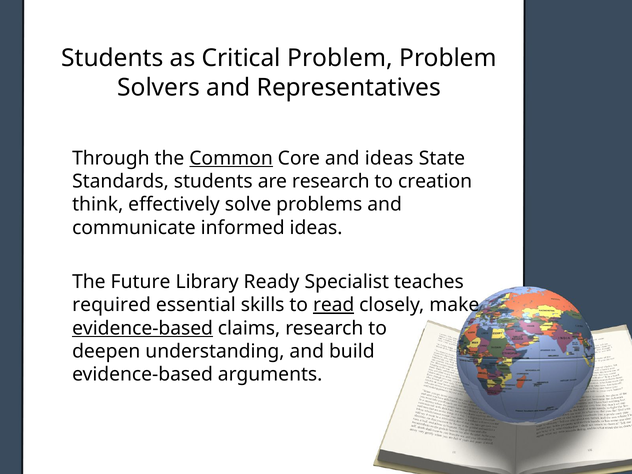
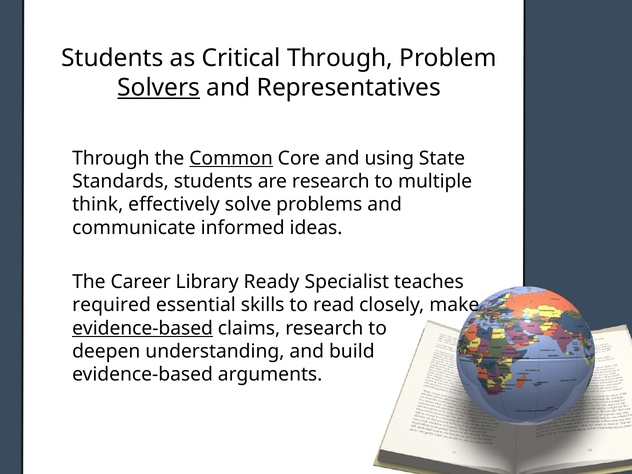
Critical Problem: Problem -> Through (340, 58)
Solvers underline: none -> present (159, 88)
and ideas: ideas -> using (389, 158)
creation: creation -> multiple (435, 181)
Future: Future -> Career (141, 282)
read underline: present -> none (334, 305)
